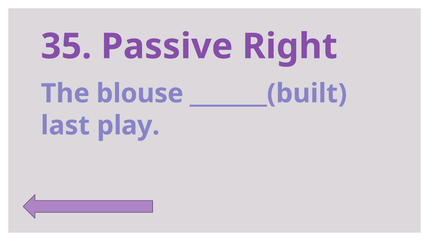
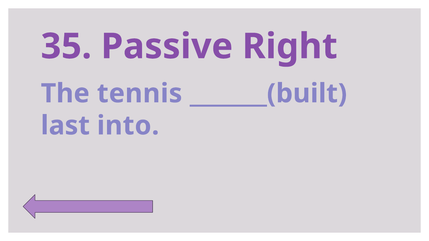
blouse: blouse -> tennis (140, 94)
play: play -> into (128, 126)
